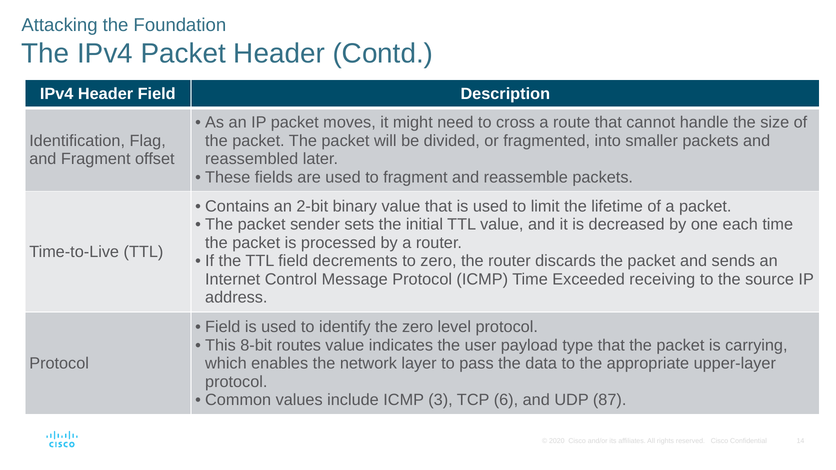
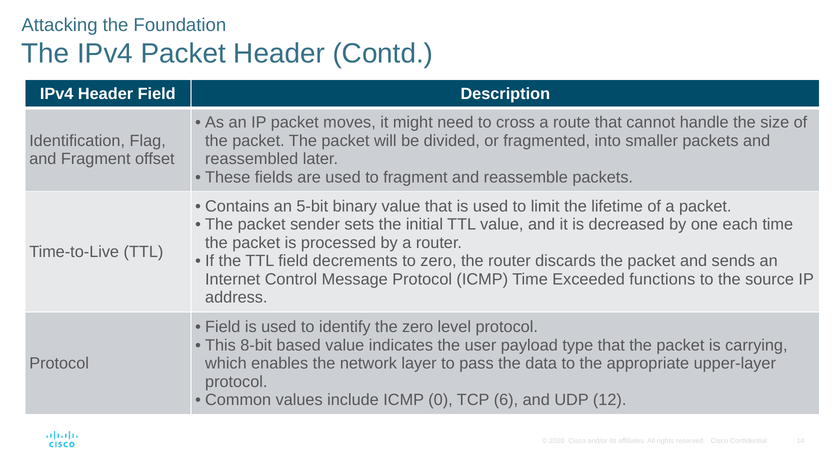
2-bit: 2-bit -> 5-bit (312, 206)
receiving: receiving -> functions (662, 280)
routes: routes -> based (299, 345)
3: 3 -> 0 (441, 400)
87: 87 -> 12 (610, 400)
